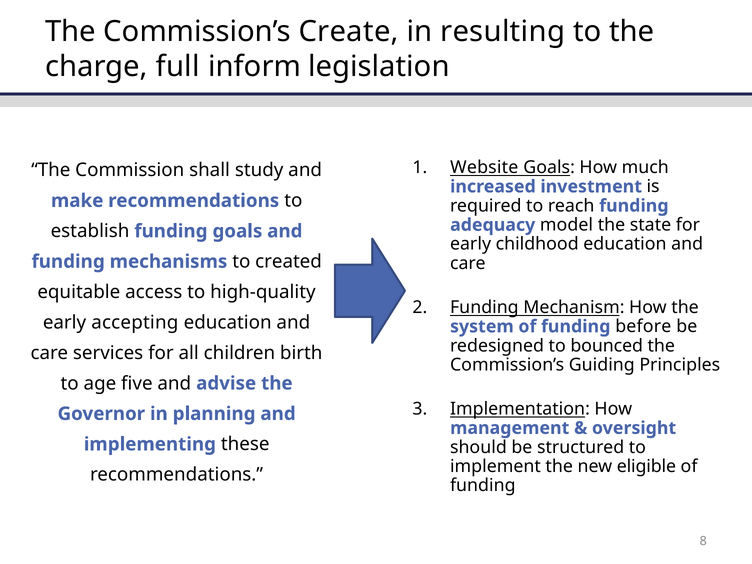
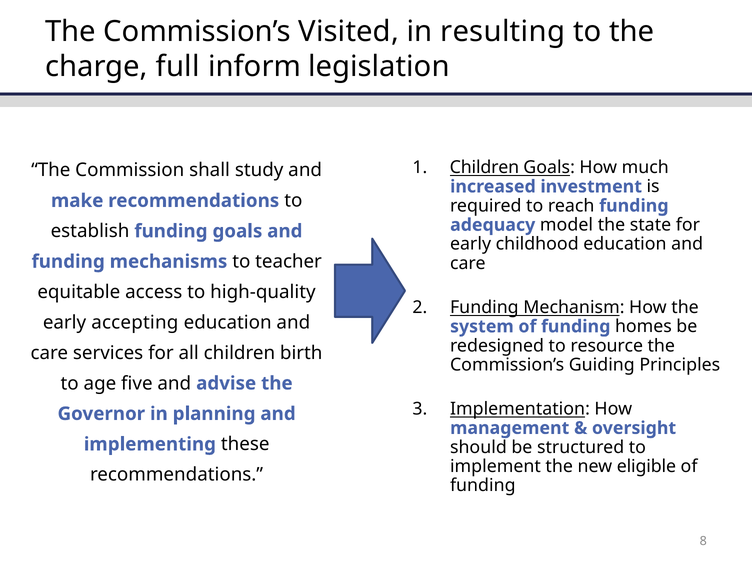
Create: Create -> Visited (349, 31)
Website: Website -> Children (484, 167)
created: created -> teacher (289, 262)
before: before -> homes (643, 326)
bounced: bounced -> resource (607, 346)
